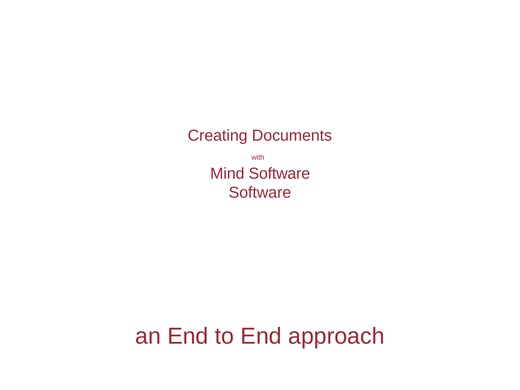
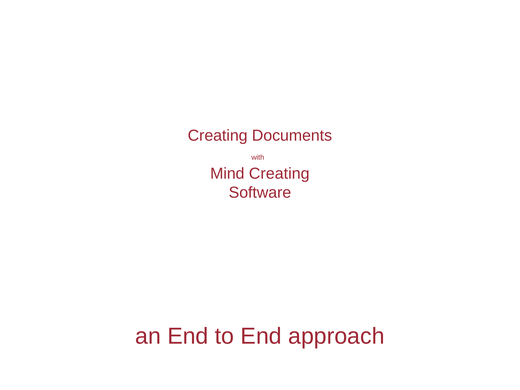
Mind Software: Software -> Creating (279, 174)
